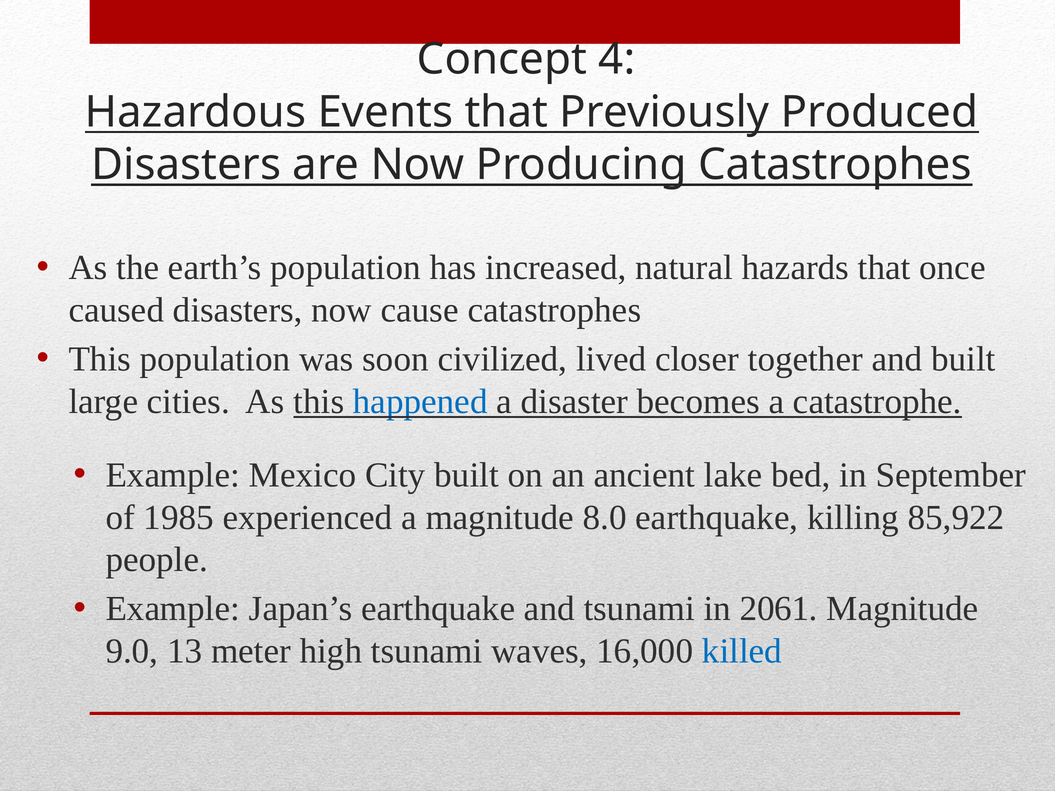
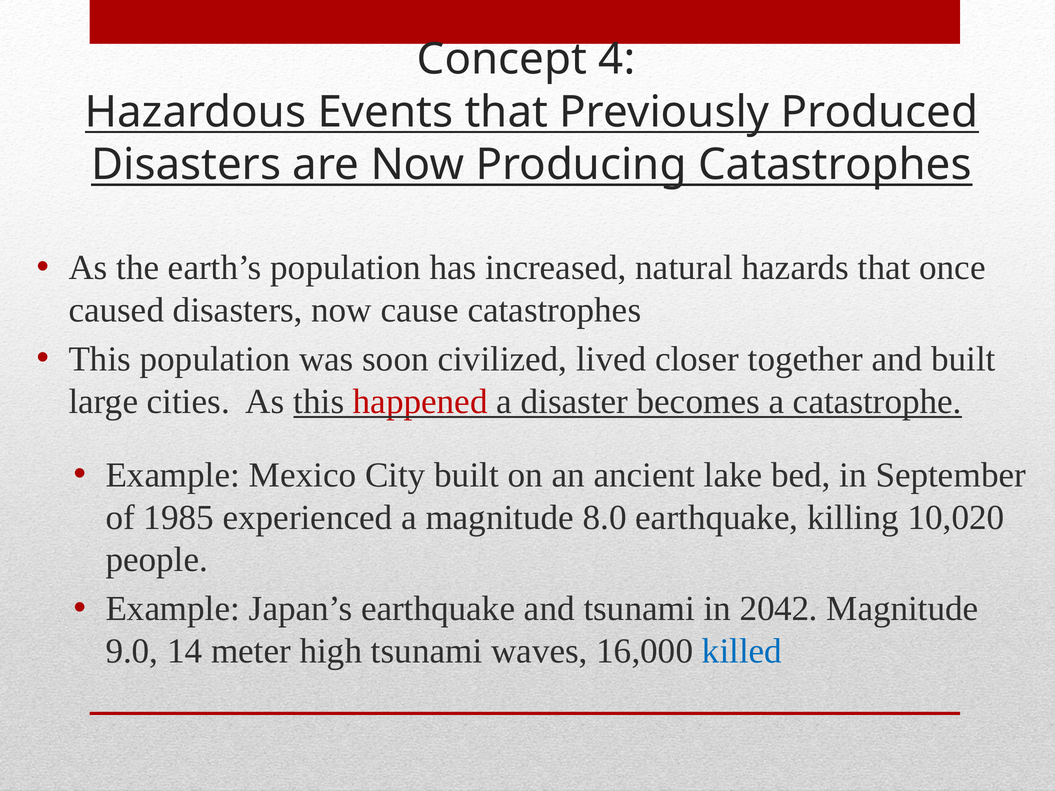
happened colour: blue -> red (420, 402)
85,922: 85,922 -> 10,020 (956, 518)
2061: 2061 -> 2042 (779, 609)
13: 13 -> 14 (185, 651)
